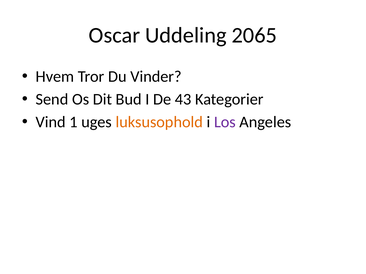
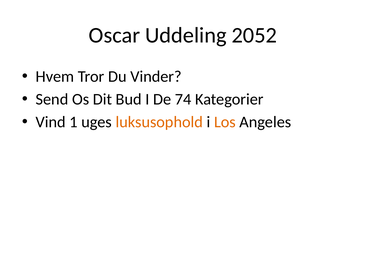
2065: 2065 -> 2052 (254, 35)
43: 43 -> 74 (183, 100)
Los colour: purple -> orange (225, 122)
